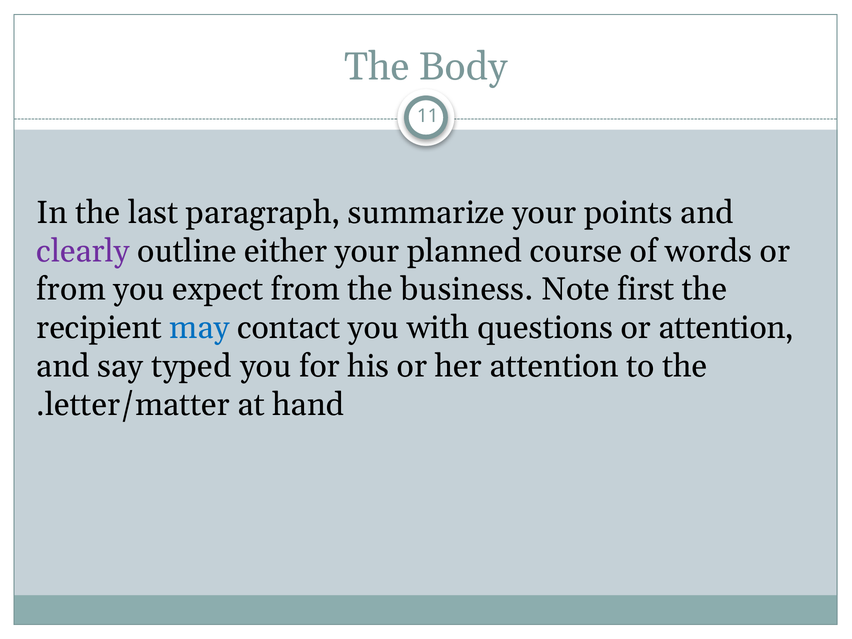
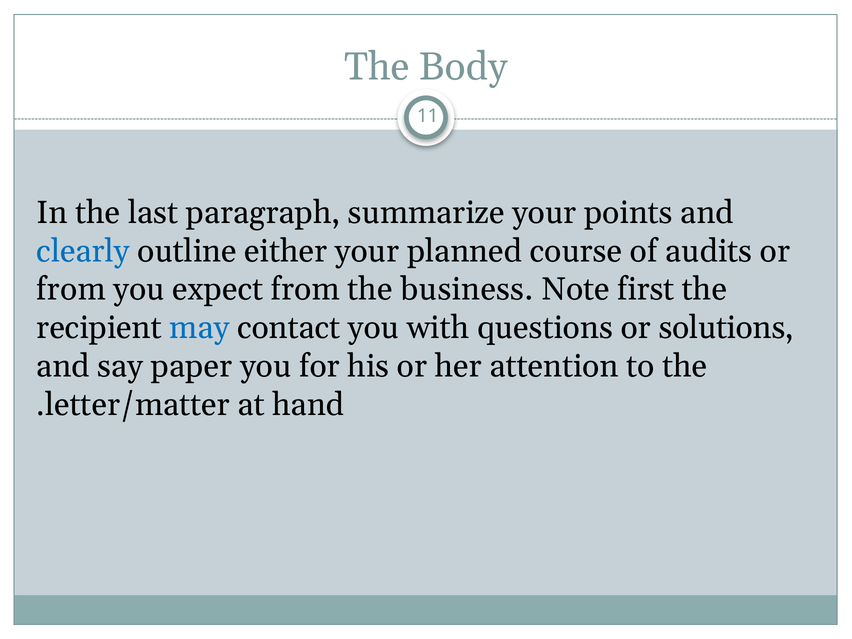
clearly colour: purple -> blue (83, 251)
words: words -> audits (709, 251)
or attention: attention -> solutions (726, 328)
typed: typed -> paper (192, 366)
